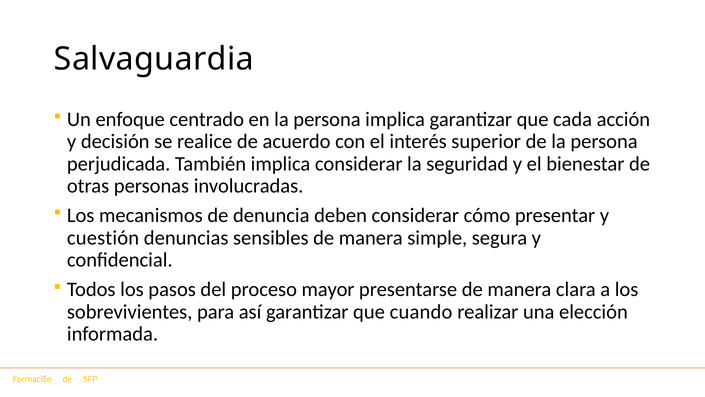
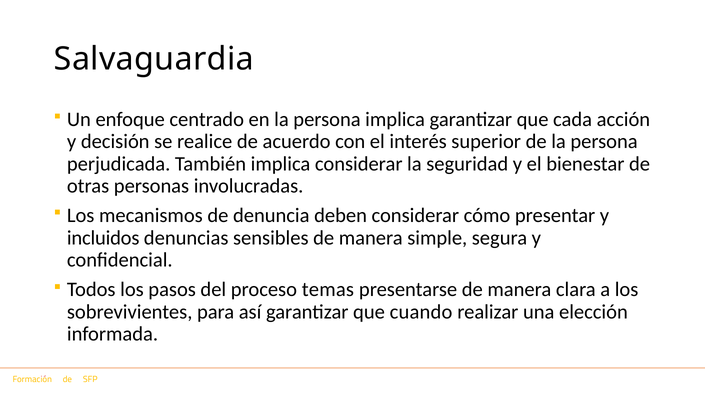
cuestión: cuestión -> incluidos (103, 238)
mayor: mayor -> temas (328, 289)
